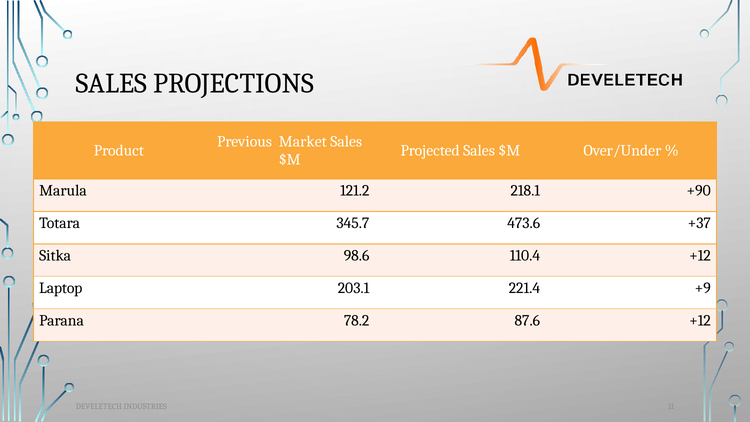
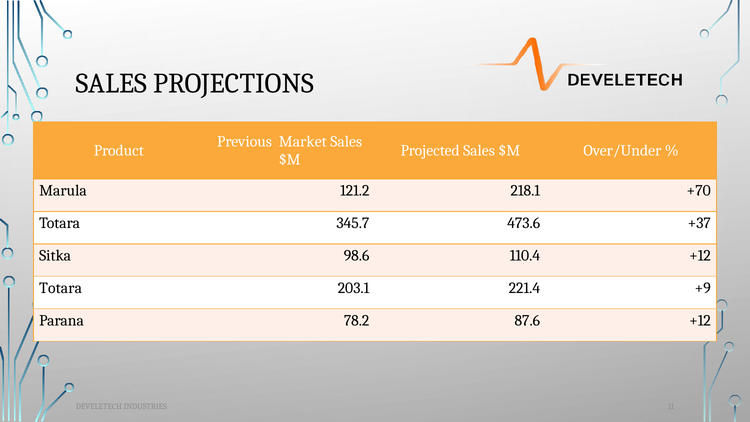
+90: +90 -> +70 (699, 191)
Laptop: Laptop -> Totara (61, 288)
